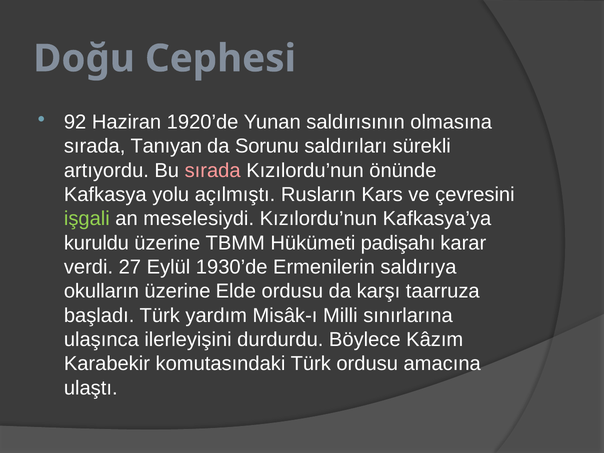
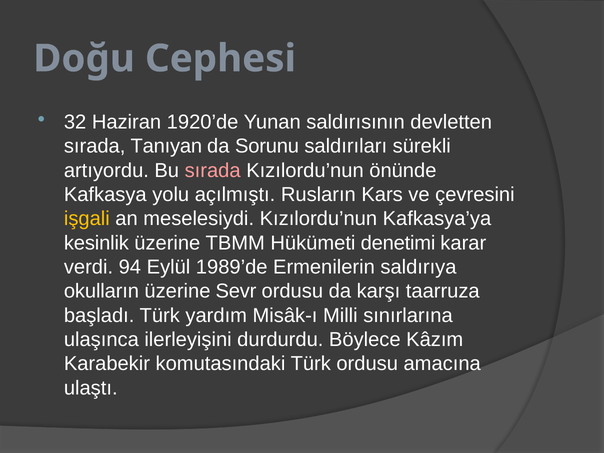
92: 92 -> 32 (75, 122)
olmasına: olmasına -> devletten (451, 122)
işgali colour: light green -> yellow (87, 219)
kuruldu: kuruldu -> kesinlik (96, 243)
padişahı: padişahı -> denetimi (398, 243)
27: 27 -> 94 (130, 267)
1930’de: 1930’de -> 1989’de (232, 267)
Elde: Elde -> Sevr (236, 291)
